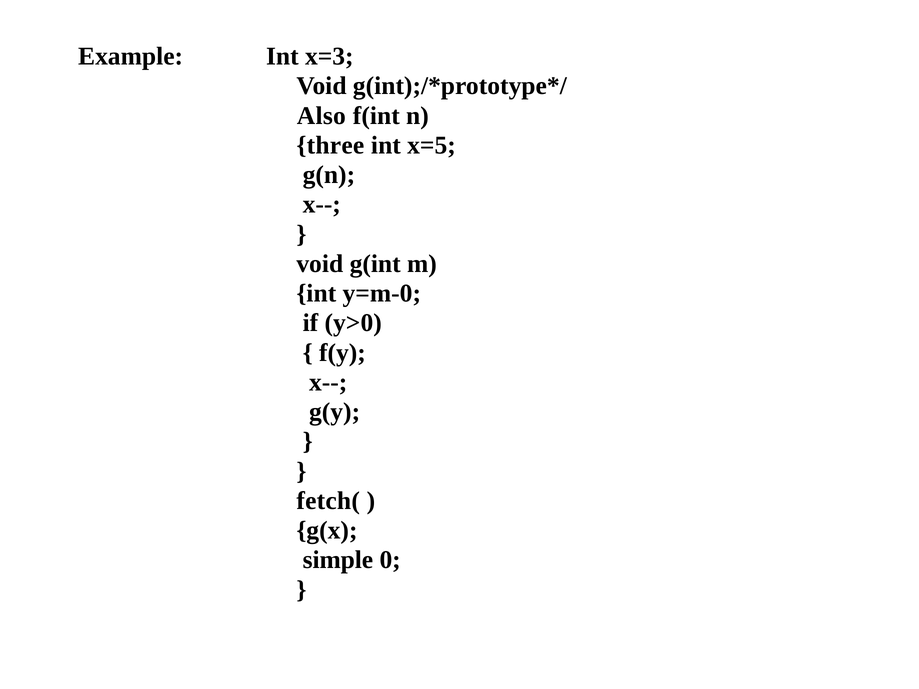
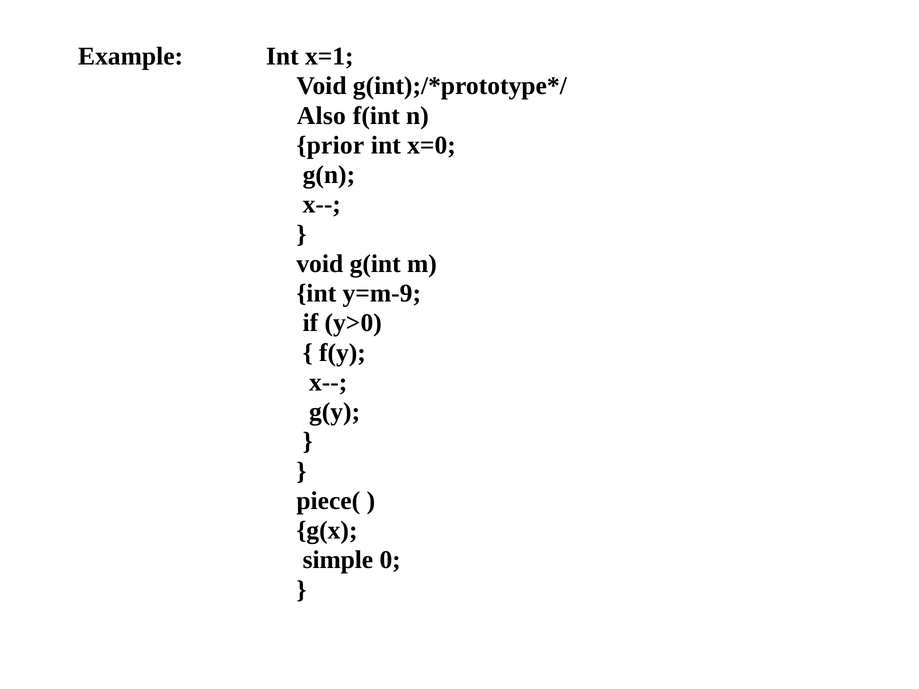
x=3: x=3 -> x=1 (329, 56)
three: three -> prior (330, 145)
x=5: x=5 -> x=0 (431, 145)
y=m-0: y=m-0 -> y=m-9 (382, 294)
fetch(: fetch( -> piece( (328, 501)
